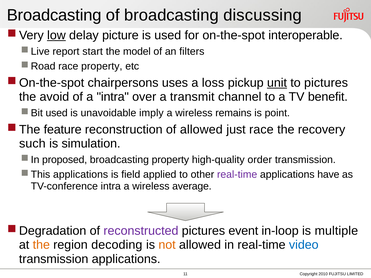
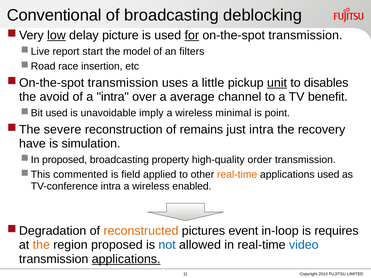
Broadcasting: Broadcasting -> Conventional (54, 15)
discussing: discussing -> deblocking (263, 15)
for underline: none -> present (192, 35)
on-the-spot interoperable: interoperable -> transmission (305, 35)
race property: property -> insertion (102, 66)
chairpersons: chairpersons -> transmission (123, 83)
loss: loss -> little (213, 83)
to pictures: pictures -> disables (326, 83)
transmit: transmit -> average (192, 97)
remains: remains -> minimal (233, 113)
feature: feature -> severe (63, 130)
of allowed: allowed -> remains (201, 130)
just race: race -> intra (261, 130)
such: such -> have (32, 144)
applications: applications -> commented (81, 175)
real-time colour: purple -> orange (237, 175)
applications have: have -> used (328, 175)
average: average -> enabled (192, 186)
reconstructed colour: purple -> orange (141, 231)
multiple: multiple -> requires (336, 231)
region decoding: decoding -> proposed (117, 245)
not colour: orange -> blue (167, 245)
applications underline: none -> present (126, 259)
